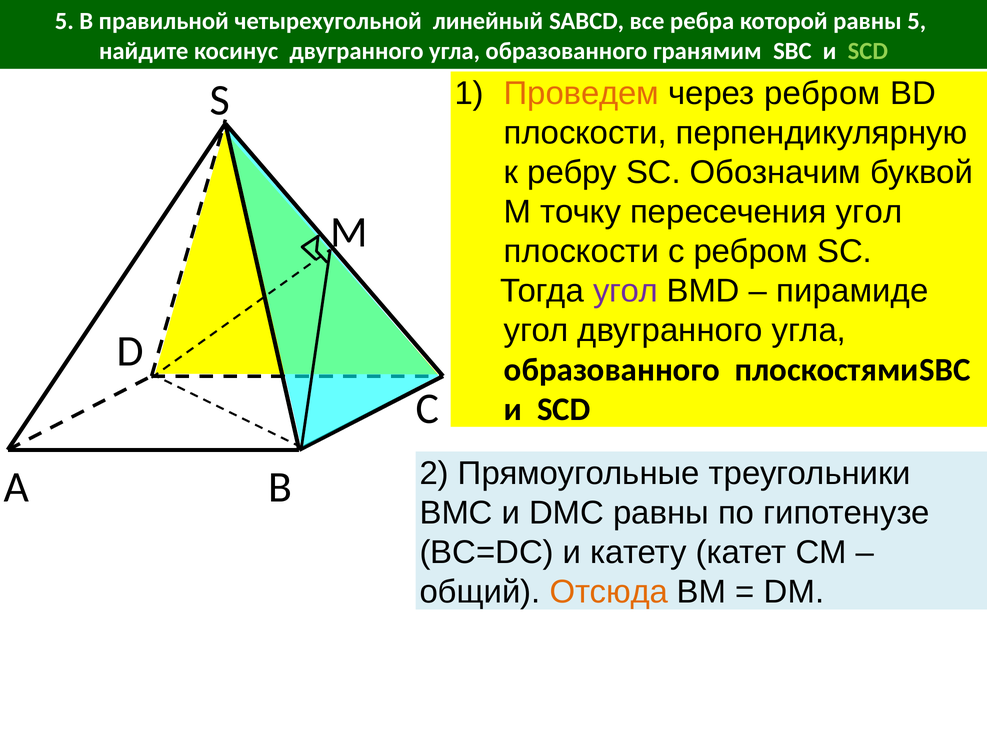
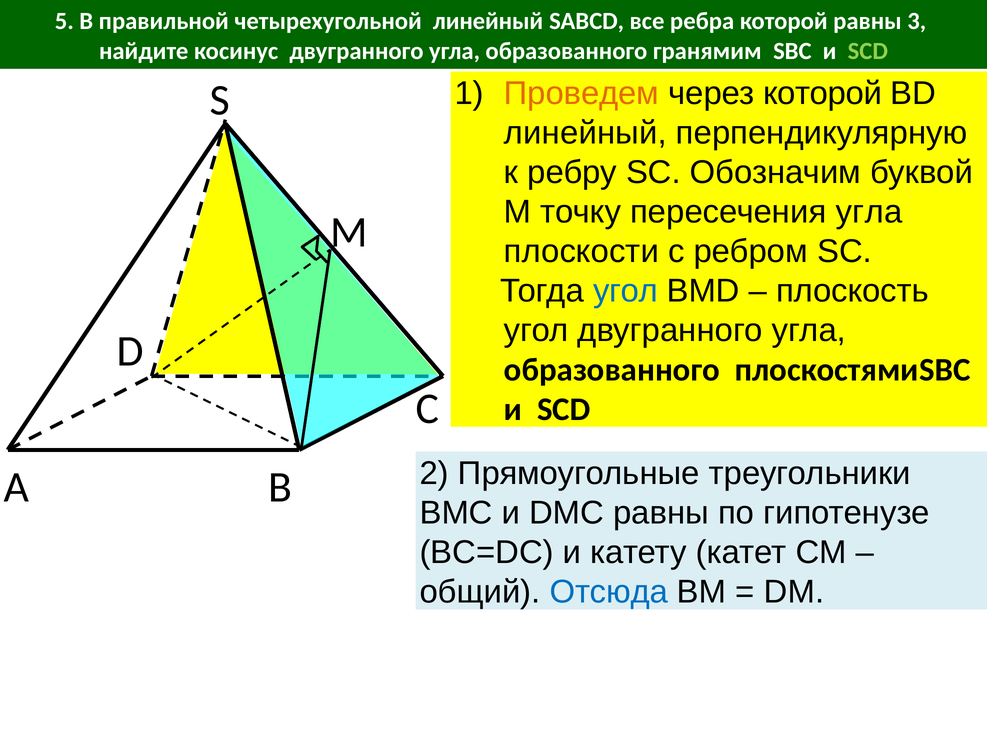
равны 5: 5 -> 3 (917, 21)
через ребром: ребром -> которой (823, 94)
плоскости: плоскости -> линейный (585, 133)
пересечения угол: угол -> угла (869, 212)
угол colour: purple -> blue (625, 291)
пирамиде: пирамиде -> плоскость (852, 291)
Отсюда colour: orange -> blue (609, 592)
